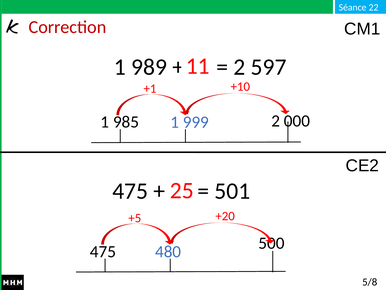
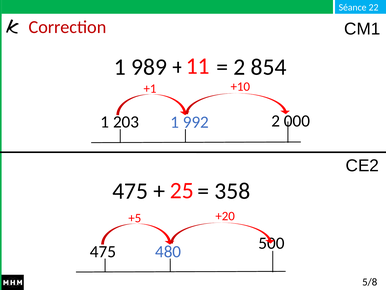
597: 597 -> 854 (269, 67)
985: 985 -> 203 (126, 122)
999: 999 -> 992 (196, 122)
501: 501 -> 358 (232, 191)
